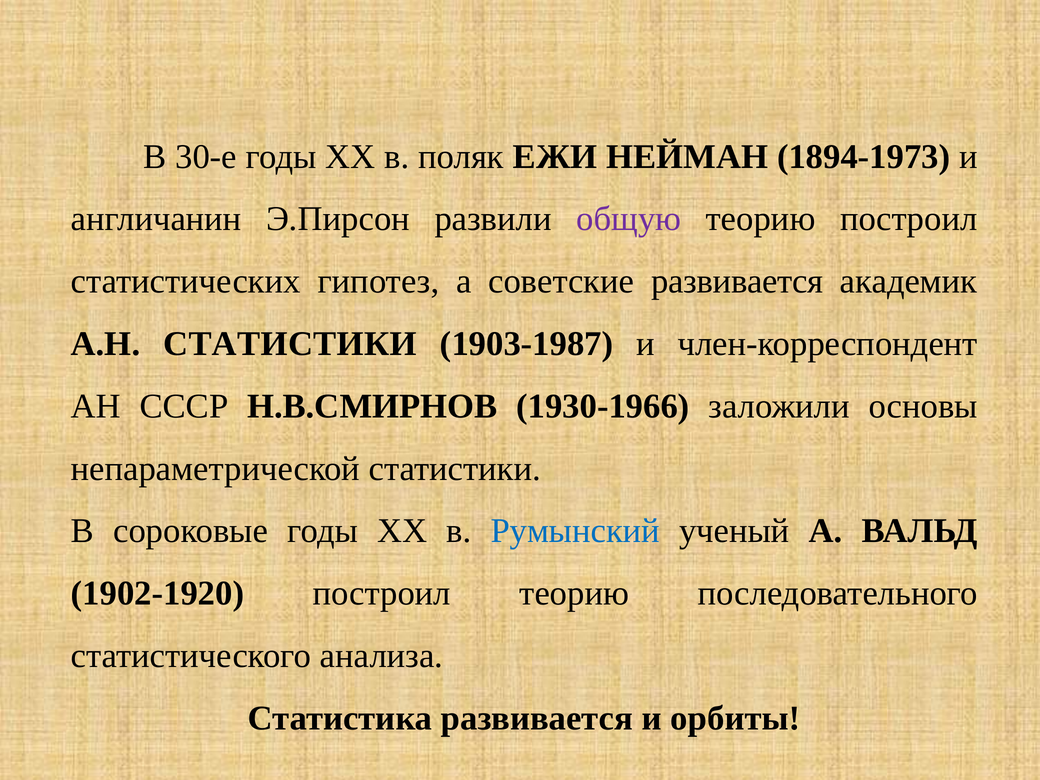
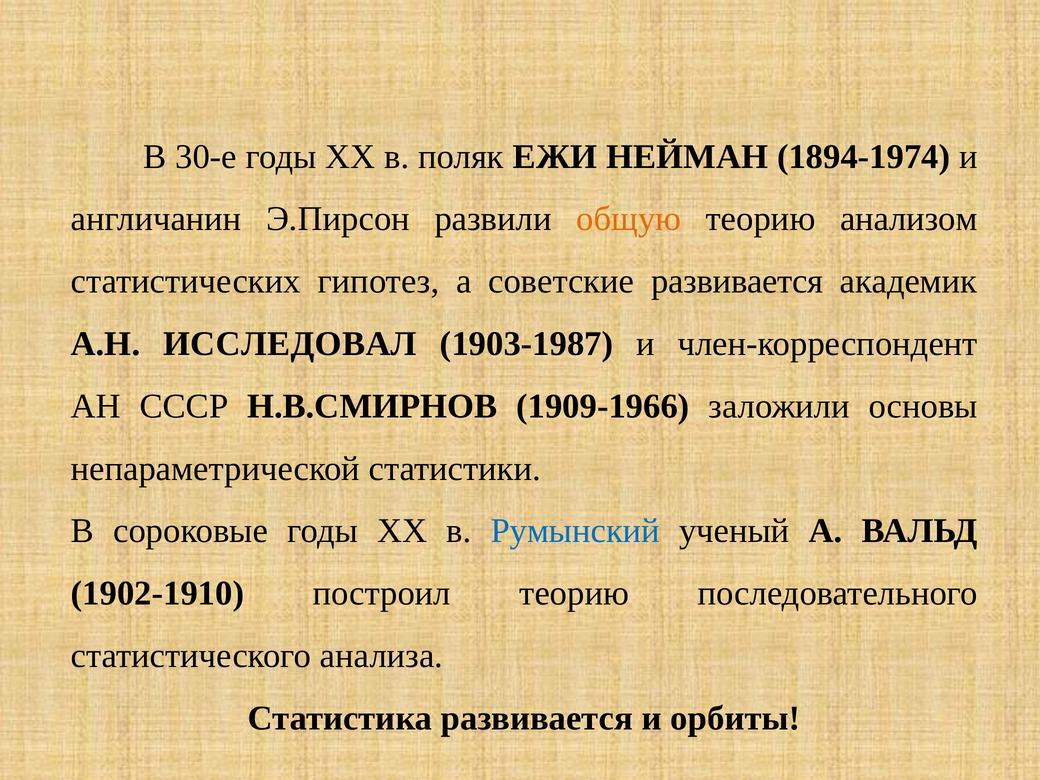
1894-1973: 1894-1973 -> 1894-1974 (864, 157)
общую colour: purple -> orange (629, 219)
теорию построил: построил -> анализом (909, 219)
А.Н СТАТИСТИКИ: СТАТИСТИКИ -> ИССЛЕДОВАЛ (290, 344)
1930-1966: 1930-1966 -> 1909-1966 (603, 406)
1902-1920: 1902-1920 -> 1902-1910 (158, 593)
